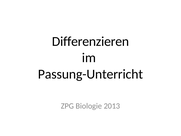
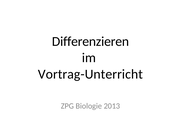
Passung-Unterricht: Passung-Unterricht -> Vortrag-Unterricht (90, 74)
